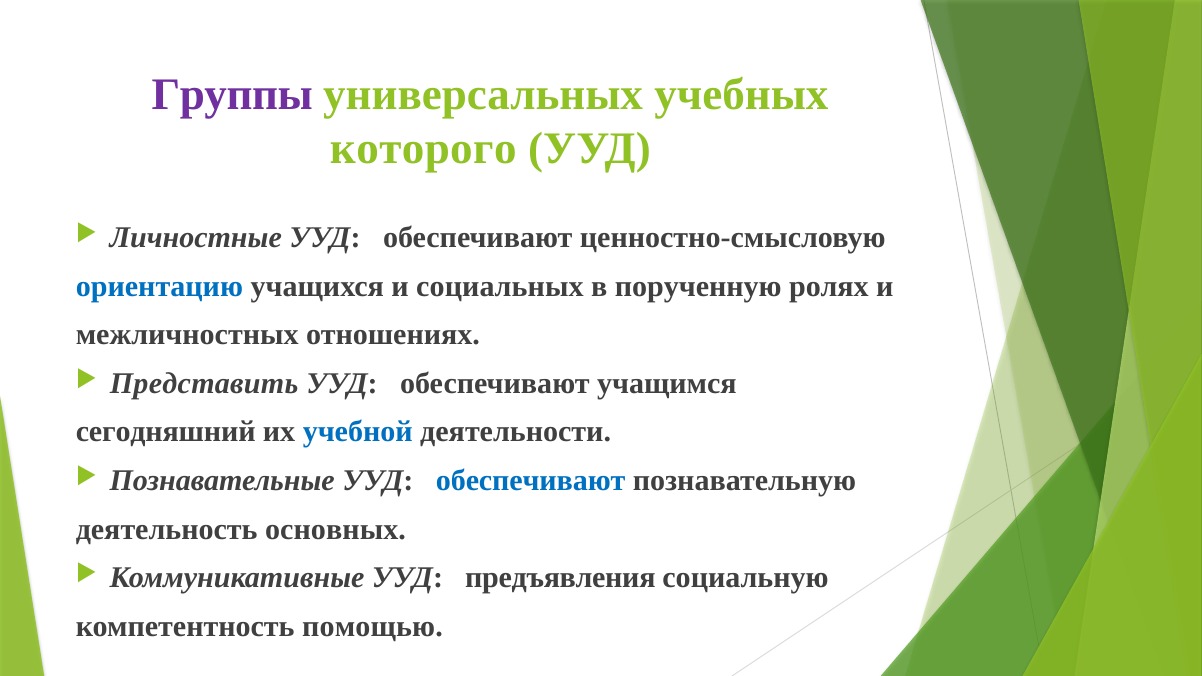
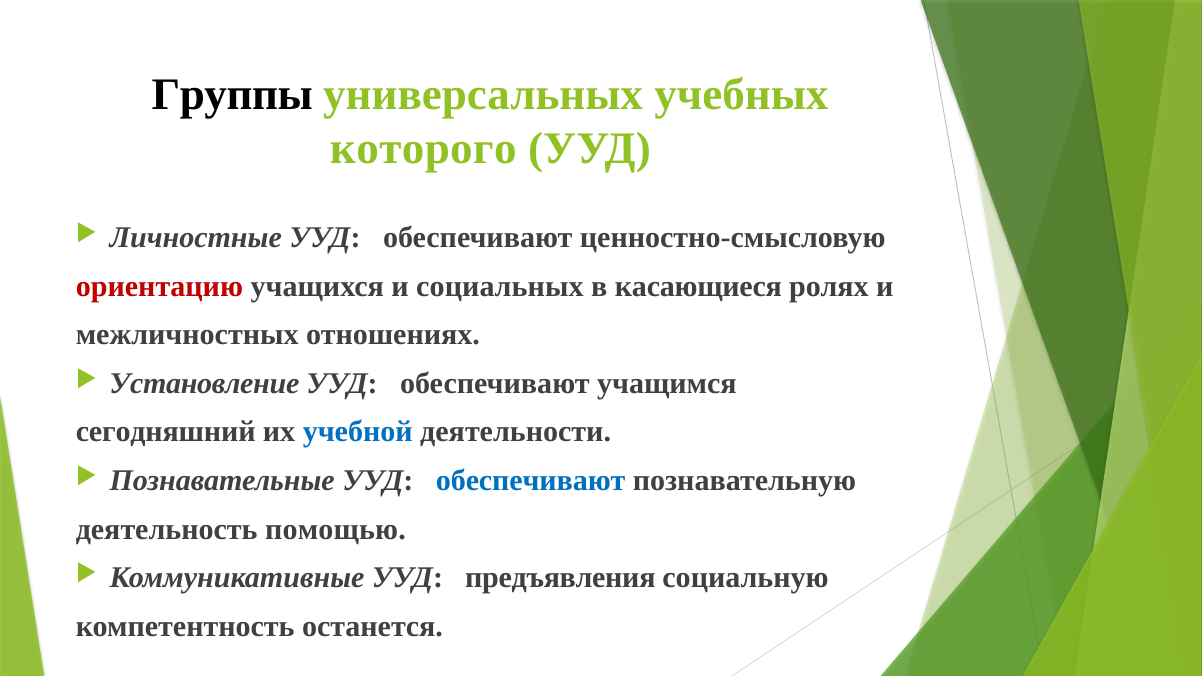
Группы colour: purple -> black (232, 95)
ориентацию colour: blue -> red (159, 286)
порученную: порученную -> касающиеся (698, 286)
Представить: Представить -> Установление (204, 383)
основных: основных -> помощью (335, 529)
помощью: помощью -> останется (373, 626)
